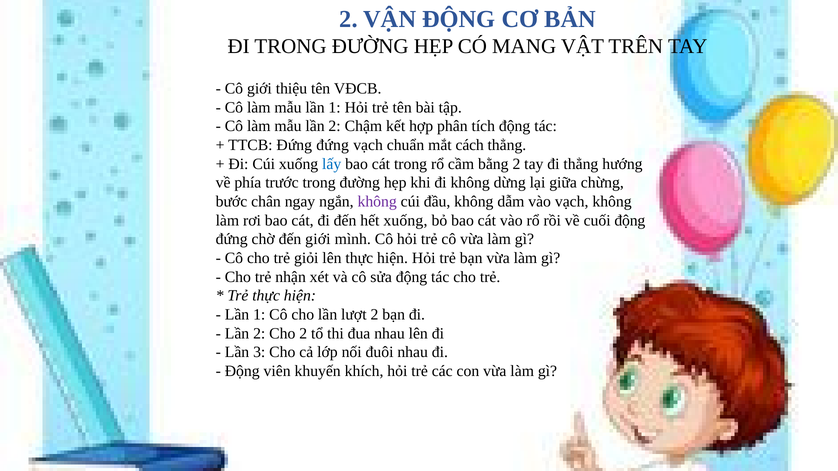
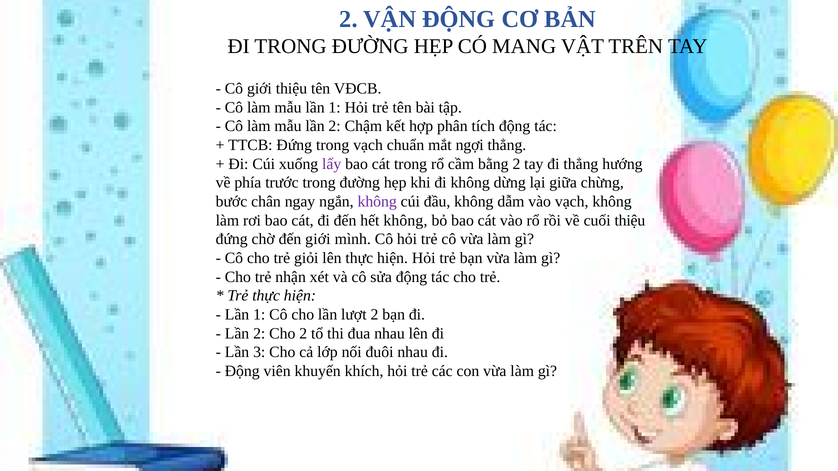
Đứng đứng: đứng -> trong (333, 145)
cách: cách -> ngợi (470, 145)
lấy colour: blue -> purple (332, 164)
hết xuống: xuống -> không (405, 221)
cuối động: động -> thiệu (630, 221)
